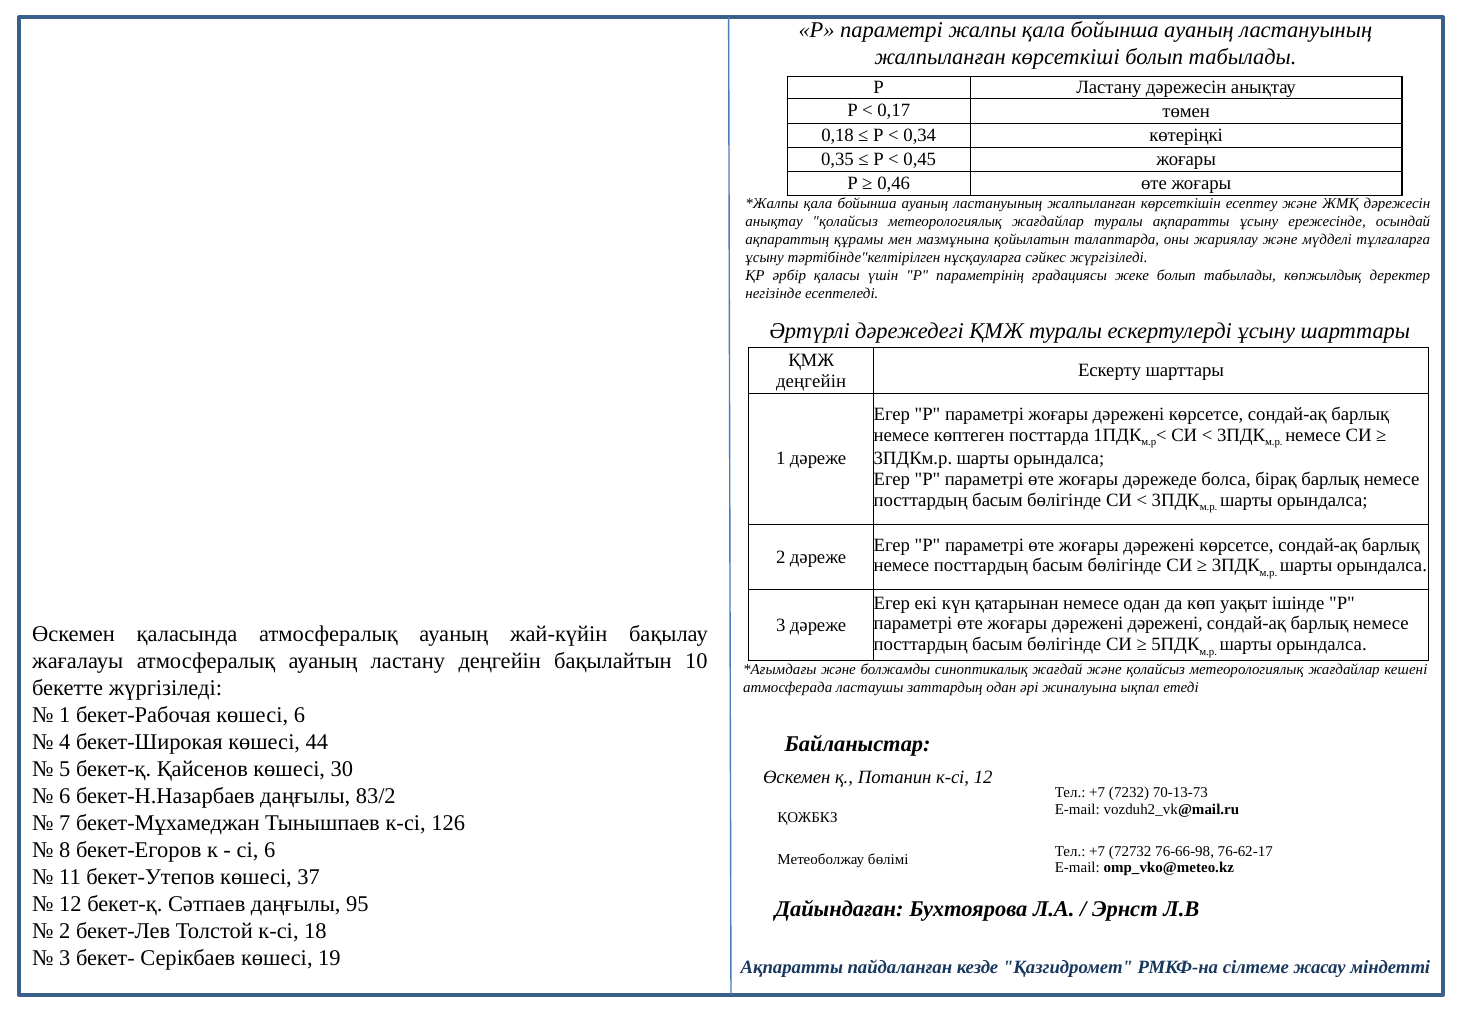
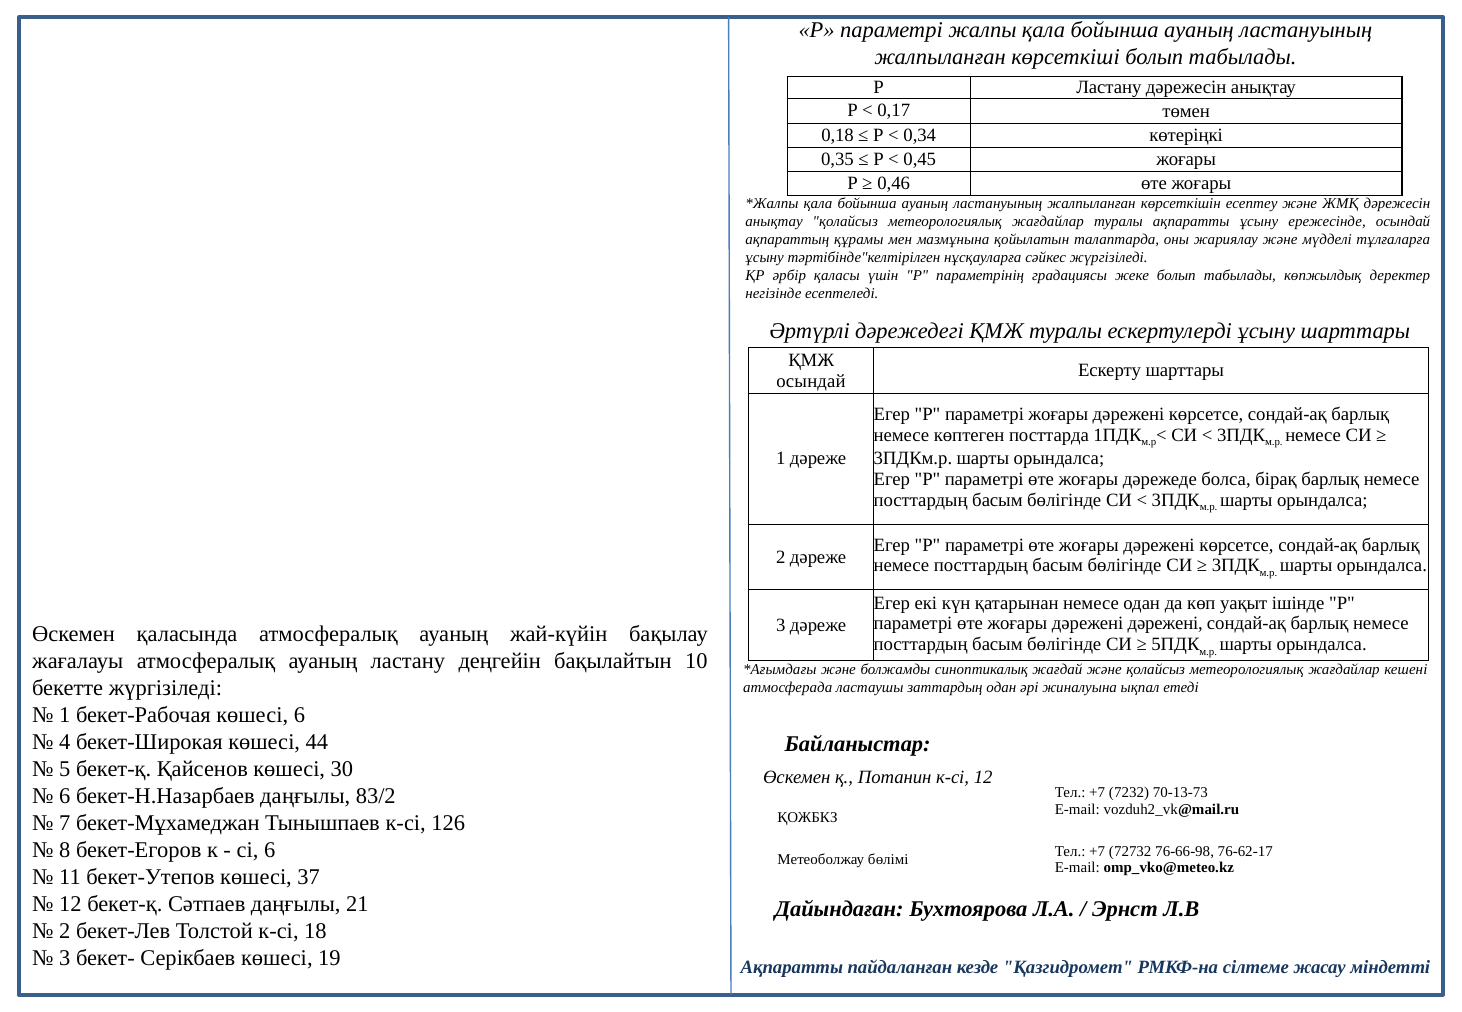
деңгейін: деңгейін -> осындай (811, 381)
95: 95 -> 21 (357, 904)
